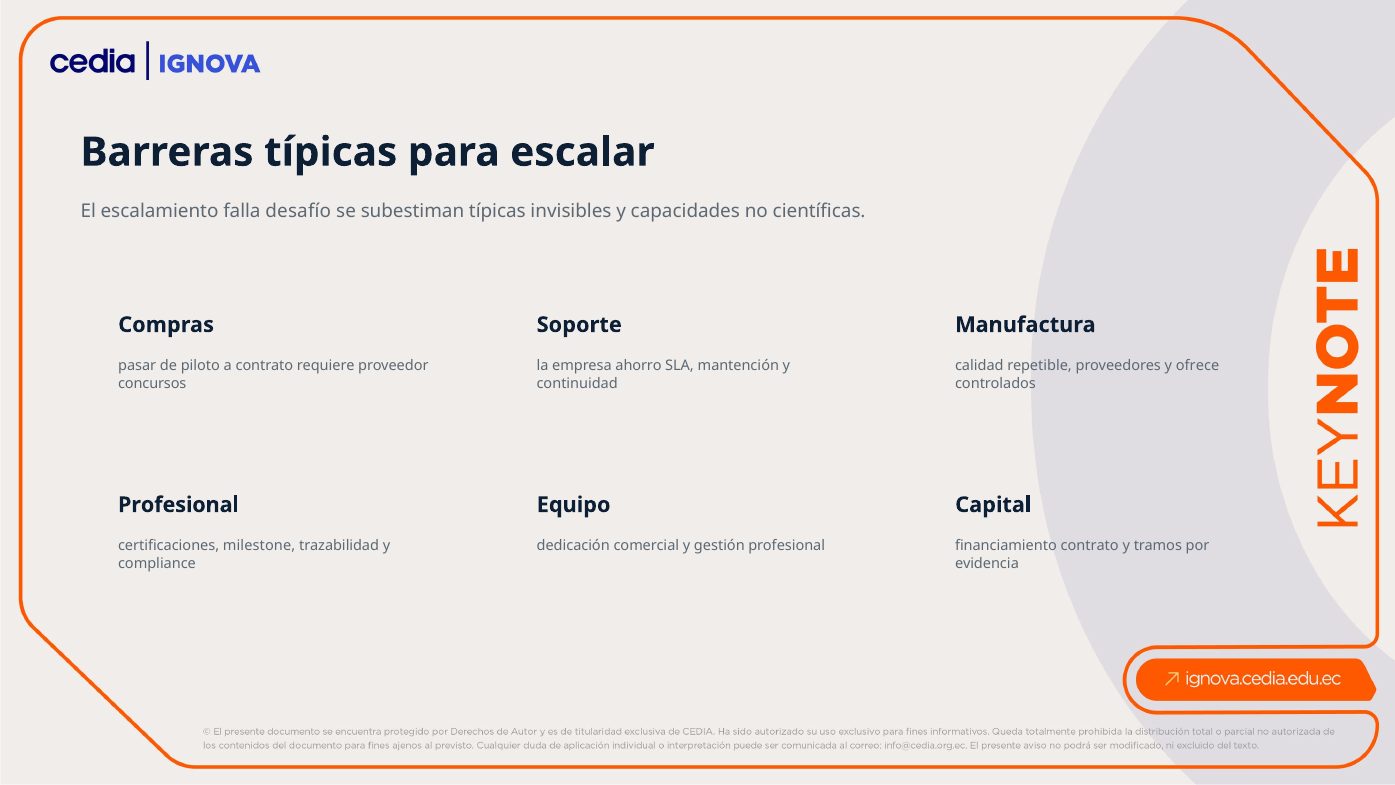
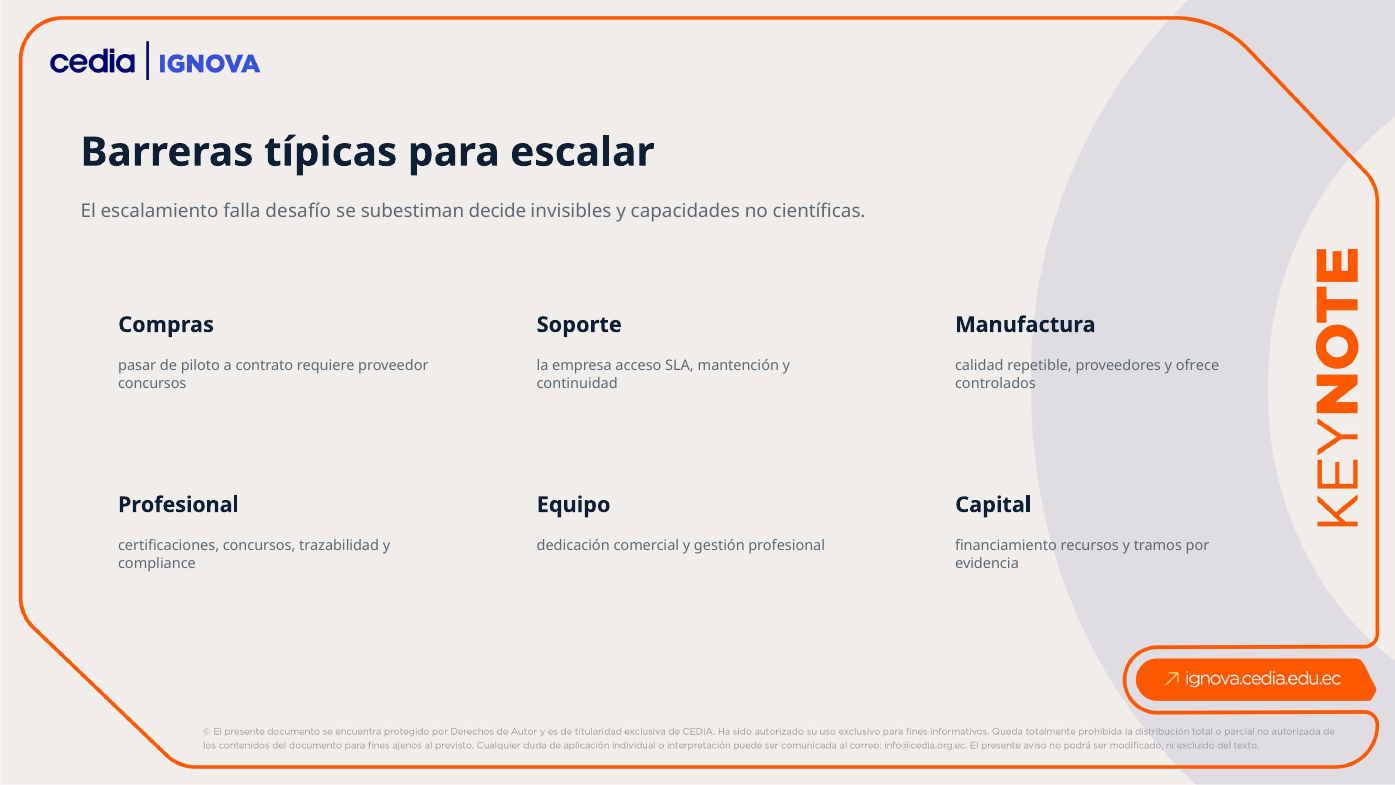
subestiman típicas: típicas -> decide (497, 211)
ahorro: ahorro -> acceso (638, 366)
certificaciones milestone: milestone -> concursos (259, 546)
financiamiento contrato: contrato -> recursos (1090, 546)
